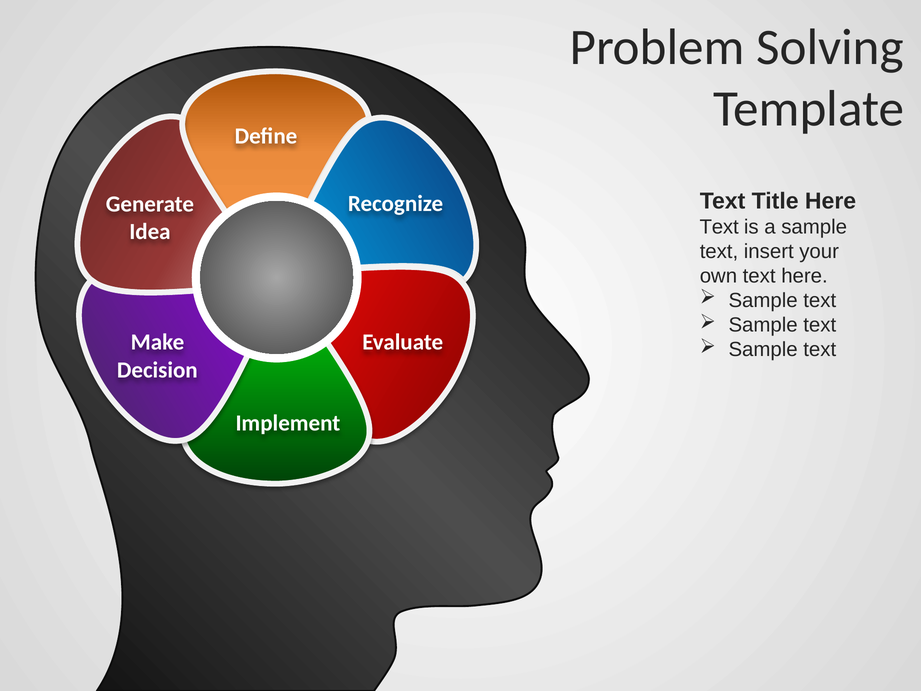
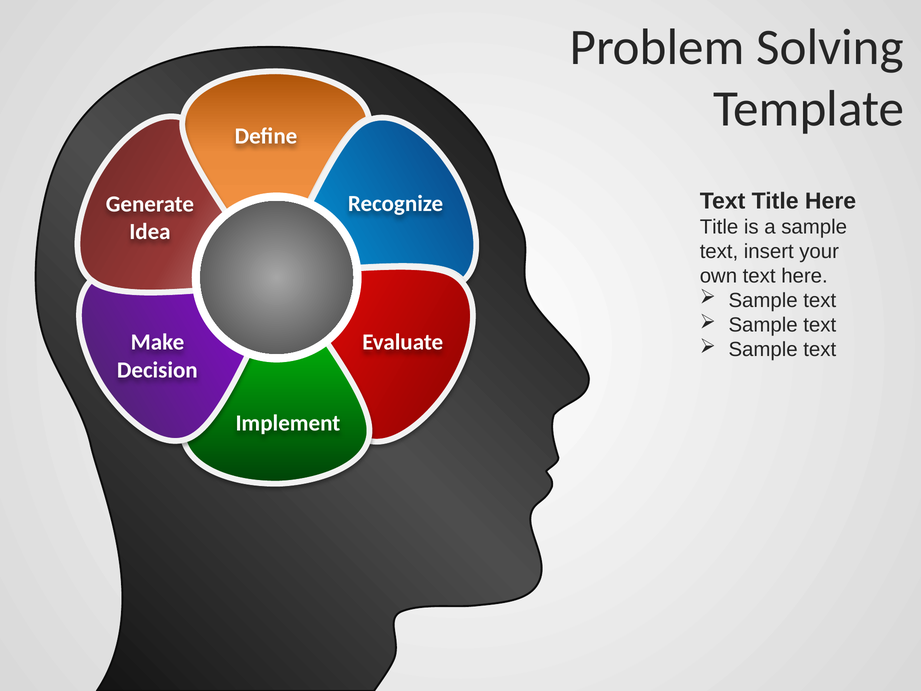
Text: Text -> Title (719, 227)
